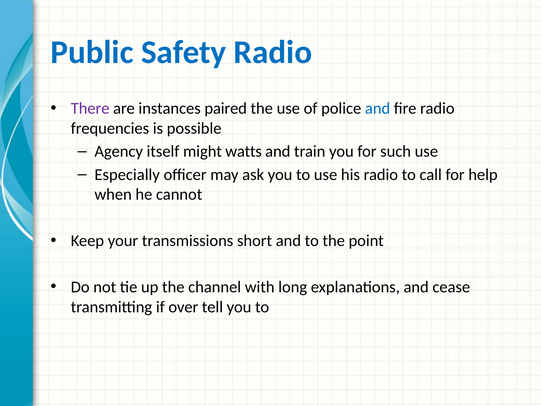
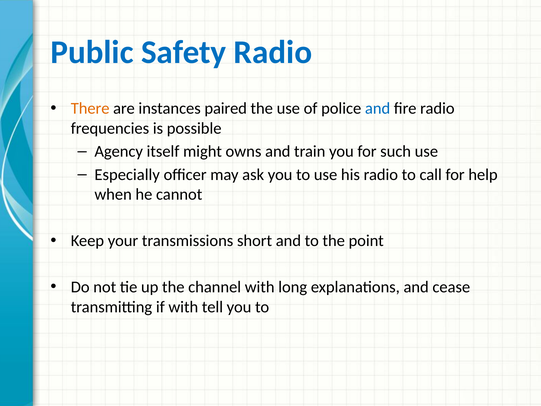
There colour: purple -> orange (90, 108)
watts: watts -> owns (243, 151)
if over: over -> with (183, 307)
